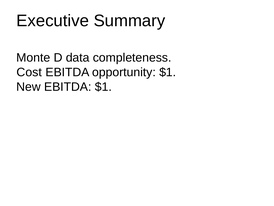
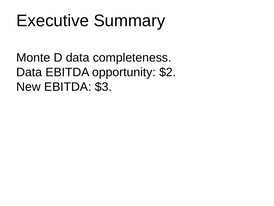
Cost: Cost -> Data (29, 72)
opportunity $1: $1 -> $2 (168, 72)
EBITDA $1: $1 -> $3 (103, 87)
